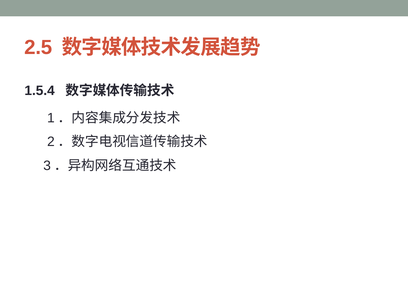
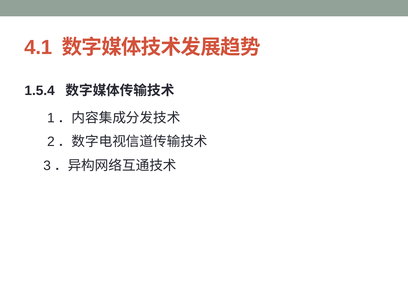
2.5: 2.5 -> 4.1 (38, 47)
